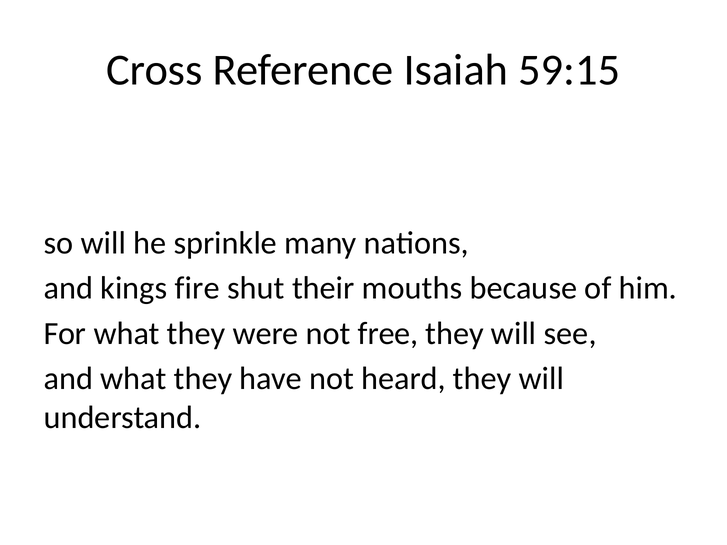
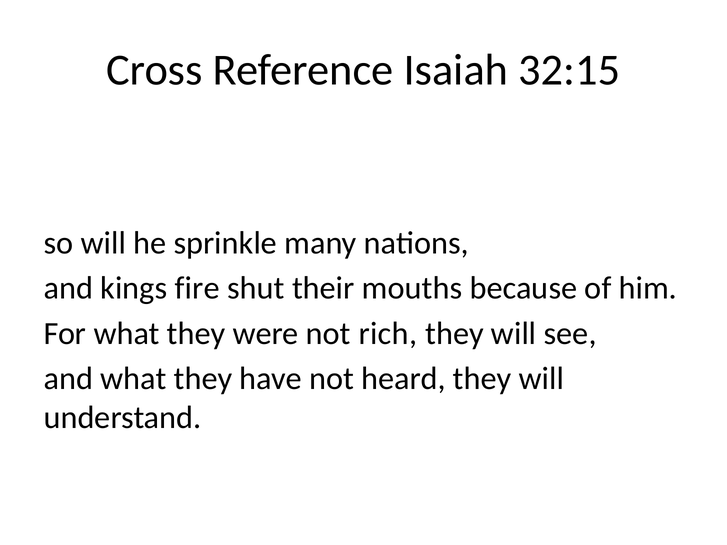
59:15: 59:15 -> 32:15 (569, 70)
free: free -> rich (388, 334)
